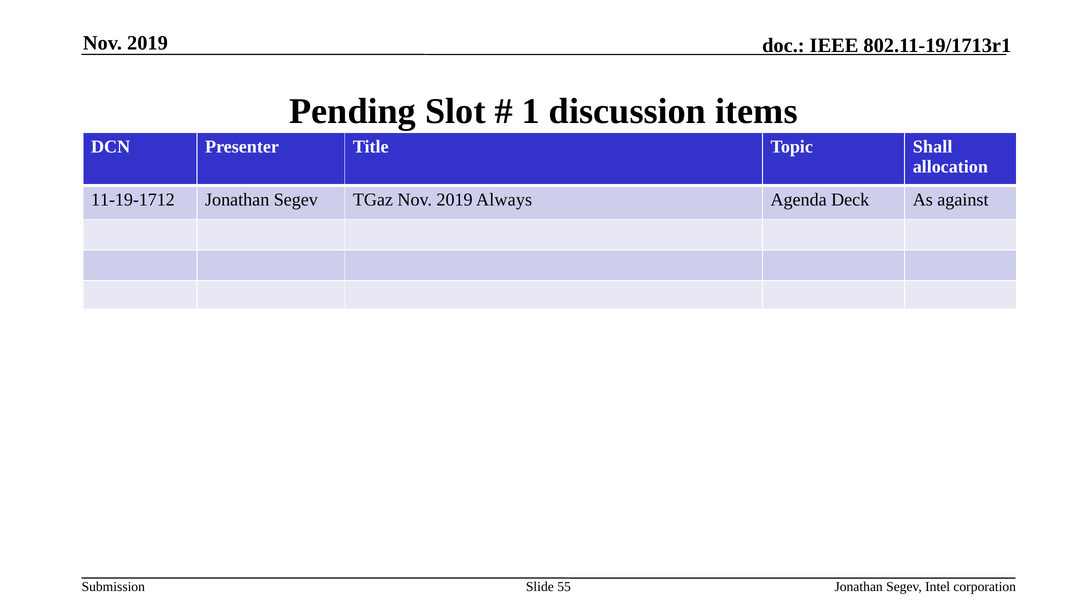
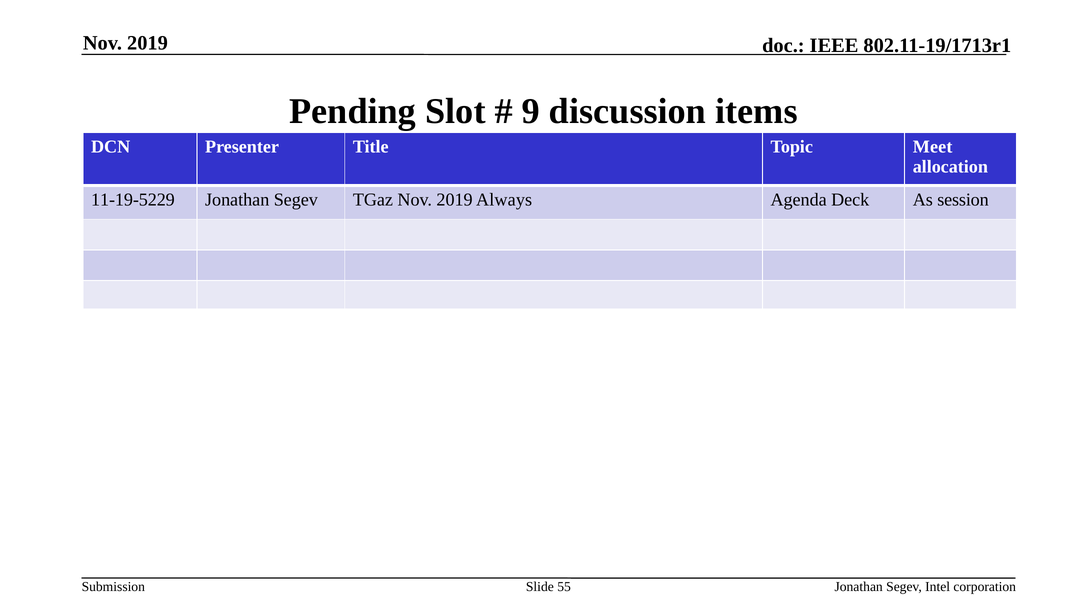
1: 1 -> 9 (531, 111)
Shall: Shall -> Meet (933, 147)
11-19-1712: 11-19-1712 -> 11-19-5229 (133, 200)
against: against -> session (963, 200)
